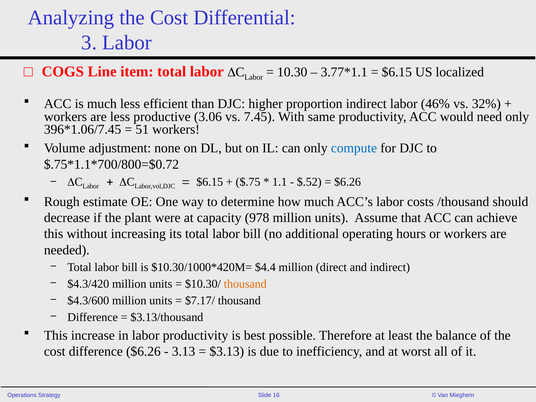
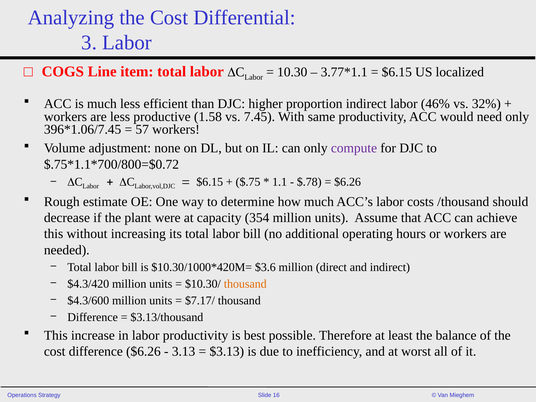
3.06: 3.06 -> 1.58 (208, 117)
51: 51 -> 57 (142, 130)
compute colour: blue -> purple (354, 148)
$.52: $.52 -> $.78 (309, 182)
978: 978 -> 354 (257, 218)
$4.4: $4.4 -> $3.6 (265, 267)
